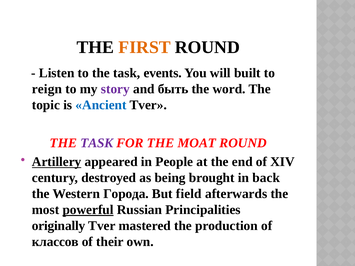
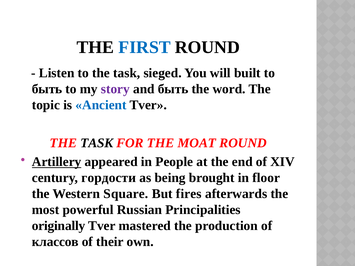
FIRST colour: orange -> blue (145, 47)
events: events -> sieged (163, 73)
reign: reign -> быть (47, 89)
TASK colour: purple -> black (97, 143)
destroyed: destroyed -> гордости (109, 178)
back: back -> floor (266, 178)
Города: Города -> Square (126, 194)
field: field -> fires (189, 194)
powerful underline: present -> none (88, 210)
